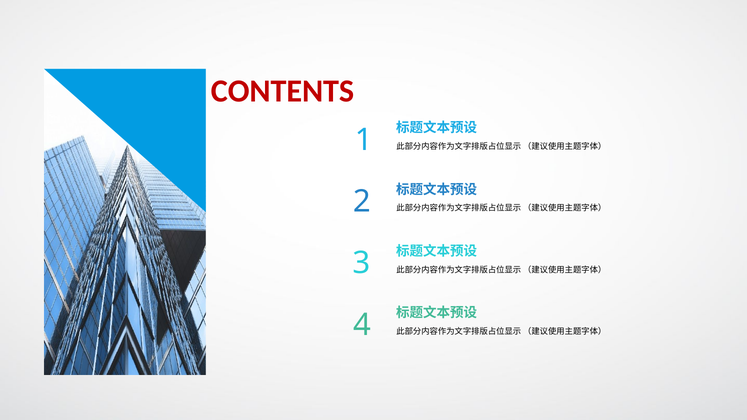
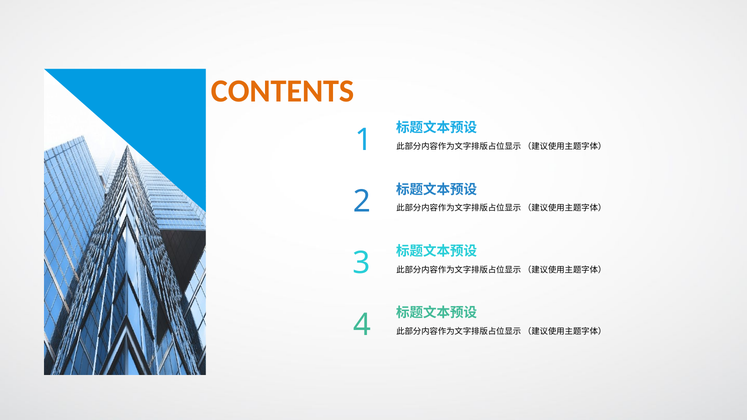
CONTENTS colour: red -> orange (282, 91)
